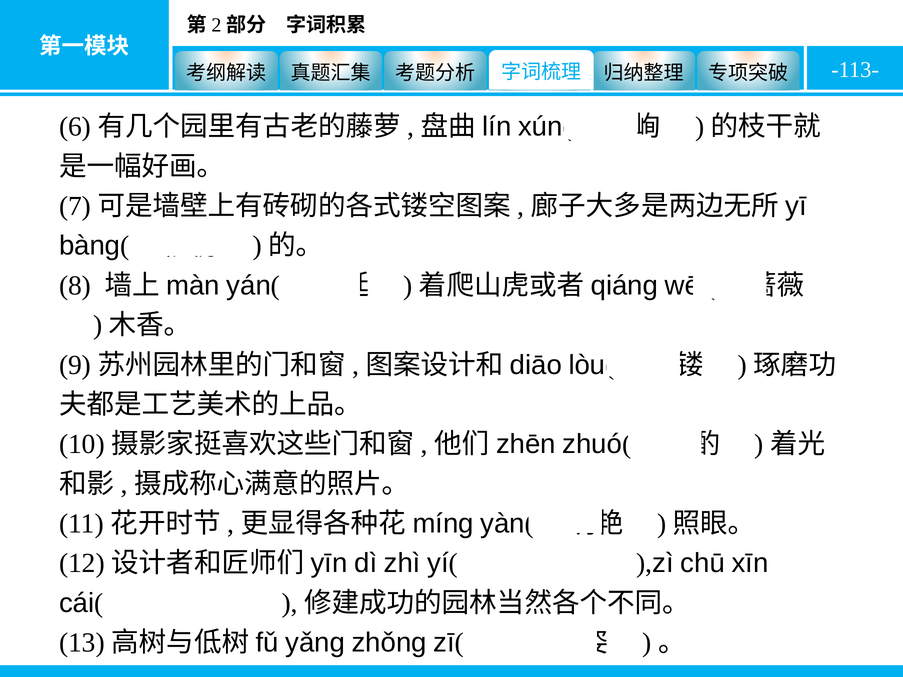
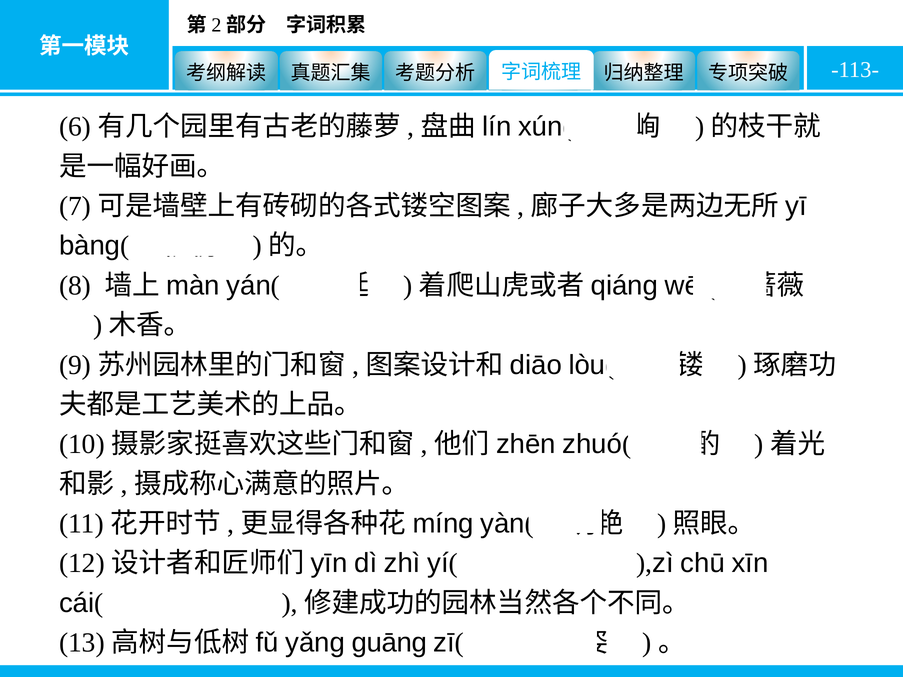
zhǒng: zhǒng -> guāng (389, 643)
